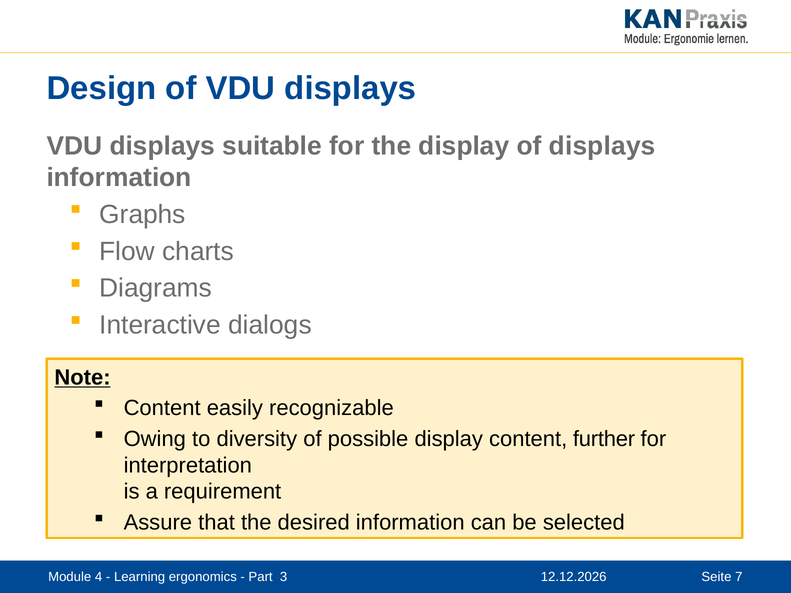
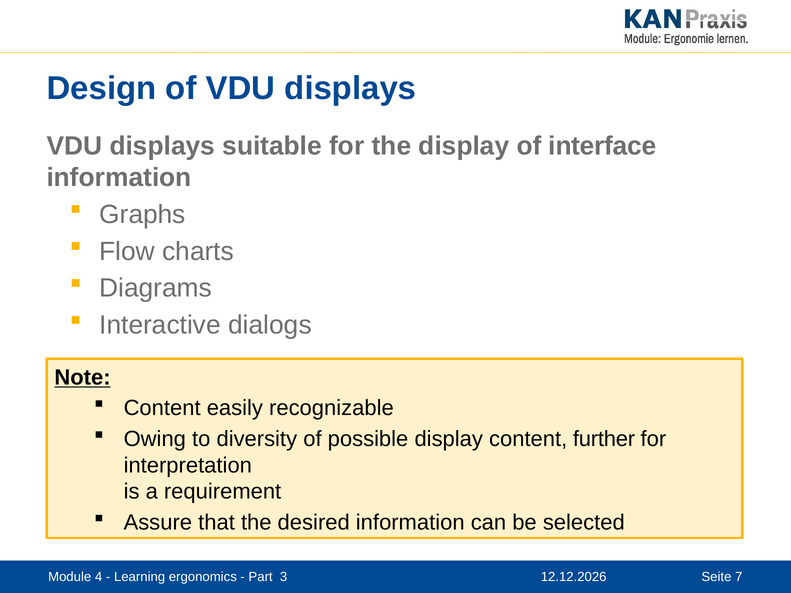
of displays: displays -> interface (602, 146)
